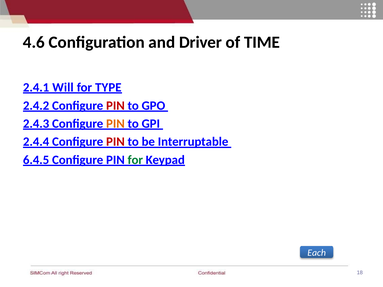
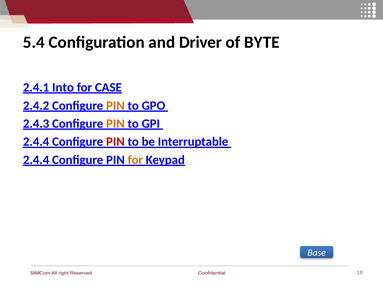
4.6: 4.6 -> 5.4 (34, 42)
TIME: TIME -> BYTE (262, 42)
Will: Will -> Into (63, 88)
TYPE: TYPE -> CASE (108, 88)
PIN colour: red -> orange (115, 106)
6.4.5: 6.4.5 -> 2.4.4 (36, 160)
for colour: green -> orange (135, 160)
Each: Each -> Base (317, 253)
